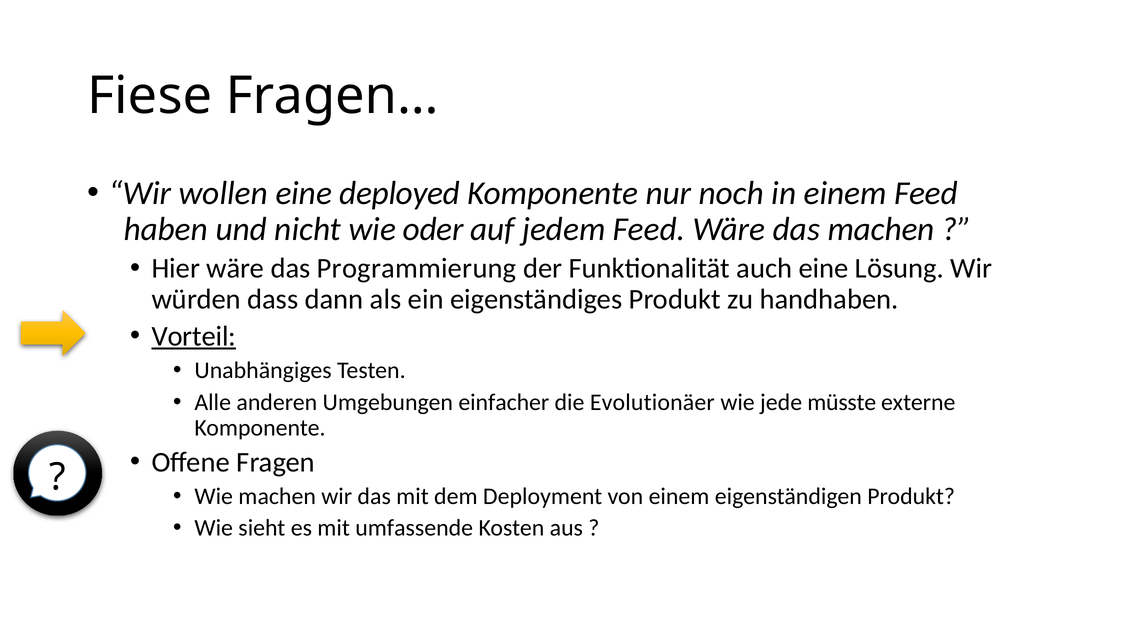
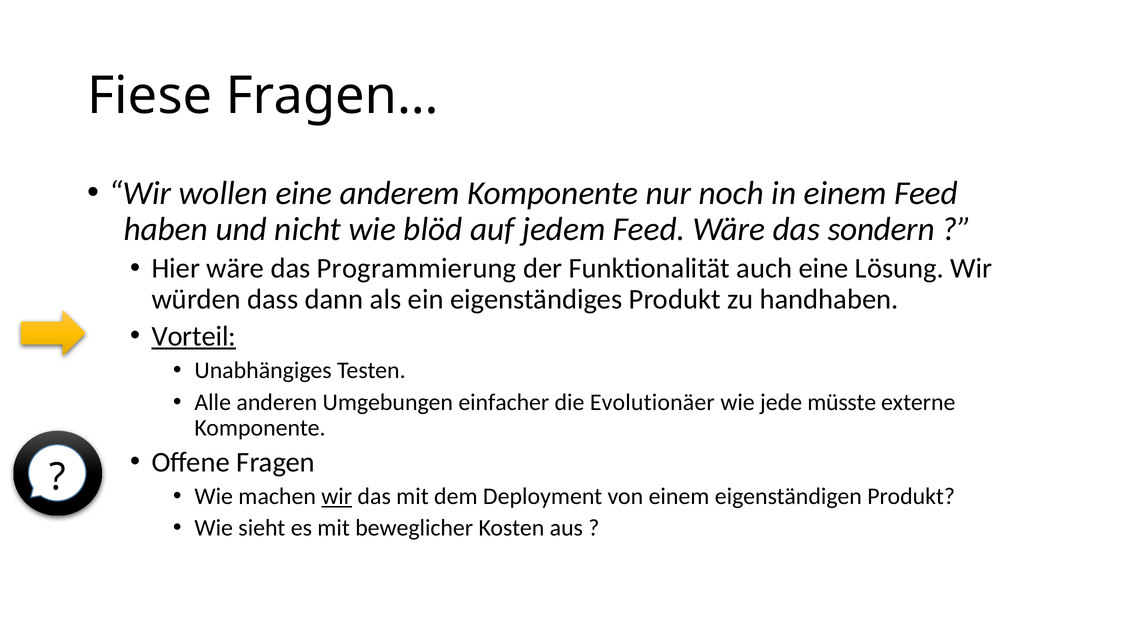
deployed: deployed -> anderem (400, 193)
oder: oder -> blöd (433, 229)
das machen: machen -> sondern (881, 229)
wir underline: none -> present (337, 497)
umfassende: umfassende -> beweglicher (414, 529)
